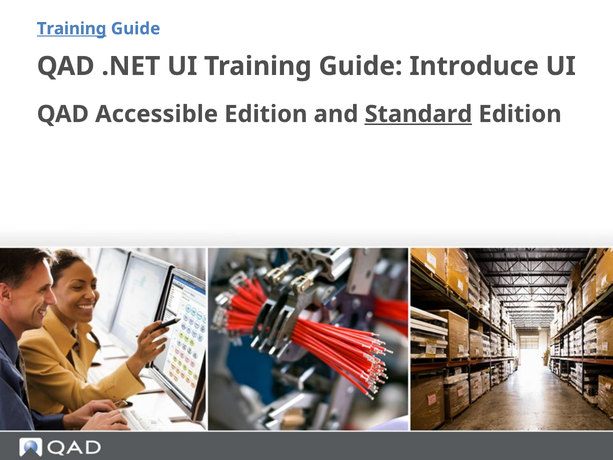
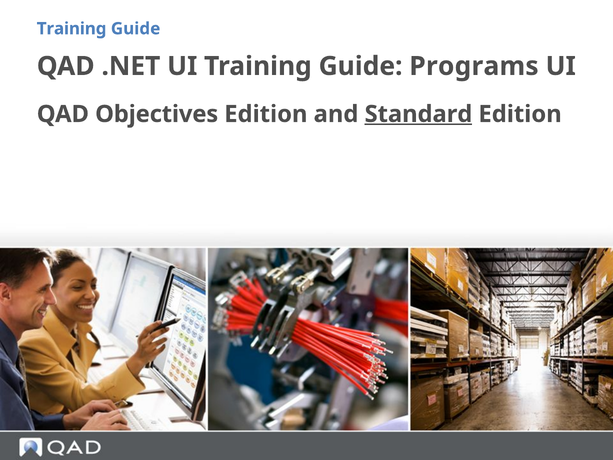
Training underline: present -> none (72, 29)
Introduce: Introduce -> Programs (474, 66)
Accessible: Accessible -> Objectives (157, 114)
